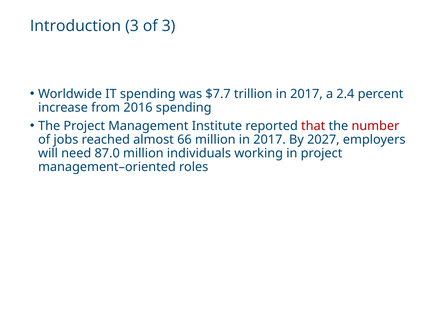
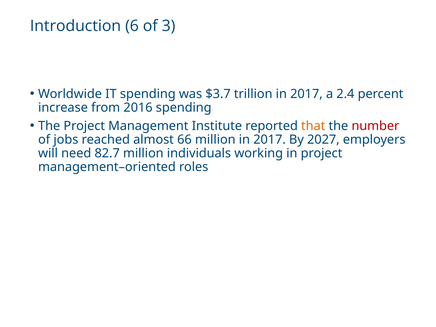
Introduction 3: 3 -> 6 (132, 26)
$7.7: $7.7 -> $3.7 (218, 94)
that colour: red -> orange (313, 126)
87.0: 87.0 -> 82.7 (107, 153)
